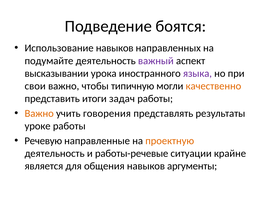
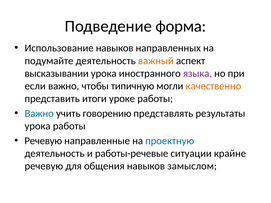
боятся: боятся -> форма (181, 26)
важный colour: purple -> orange (156, 61)
свои: свои -> если (35, 86)
задач: задач -> уроке (122, 99)
Важно colour: orange -> blue (39, 114)
говорения: говорения -> говорению (107, 114)
уроке: уроке -> урока (38, 126)
проектную colour: orange -> blue (170, 141)
является: является -> речевую (44, 166)
аргументы: аргументы -> замыслом (192, 166)
